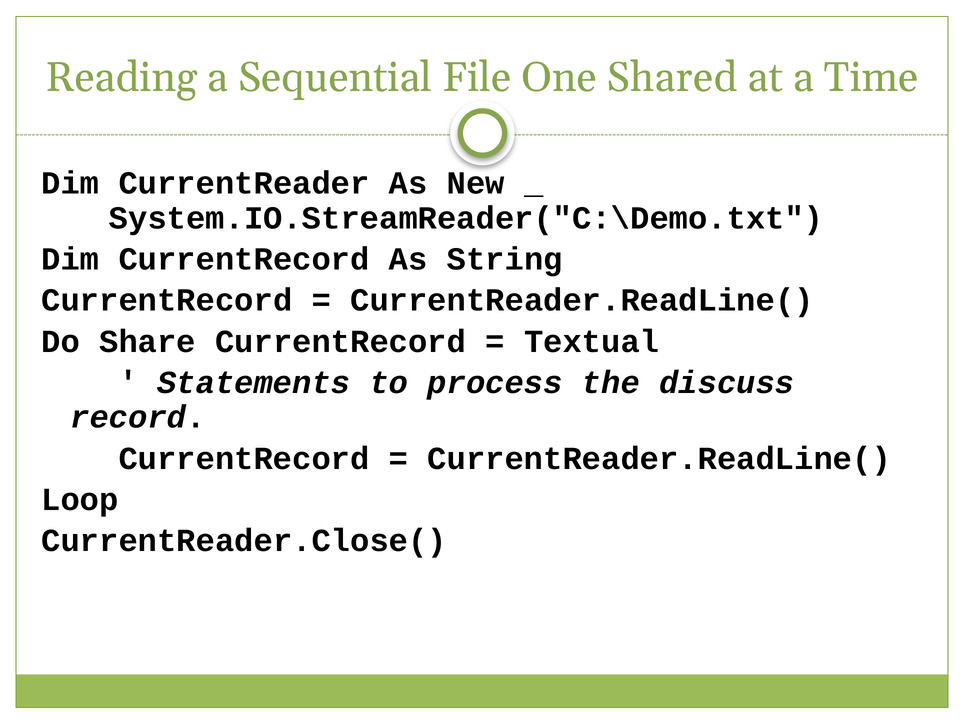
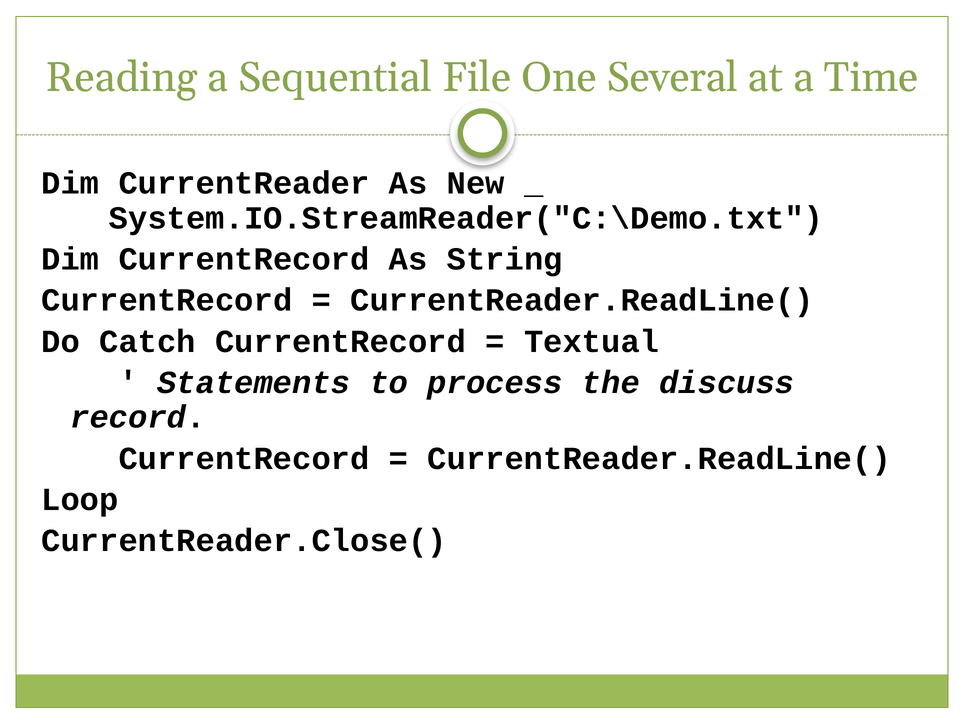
Shared: Shared -> Several (672, 77)
Share: Share -> Catch (148, 341)
